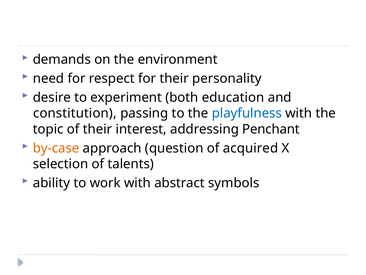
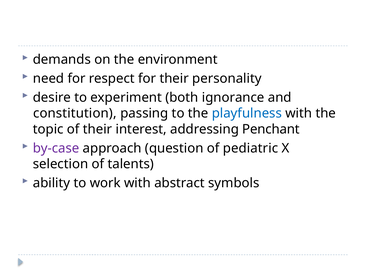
education: education -> ignorance (233, 97)
by-case colour: orange -> purple (56, 148)
acquired: acquired -> pediatric (251, 148)
